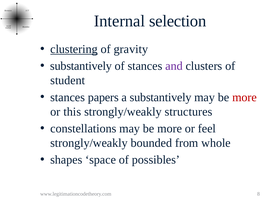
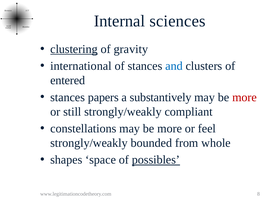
selection: selection -> sciences (177, 21)
substantively: substantively -> international (81, 66)
and colour: purple -> blue (174, 66)
student: student -> entered (68, 80)
this: this -> still (72, 111)
structures: structures -> compliant (189, 111)
possibles underline: none -> present (156, 159)
